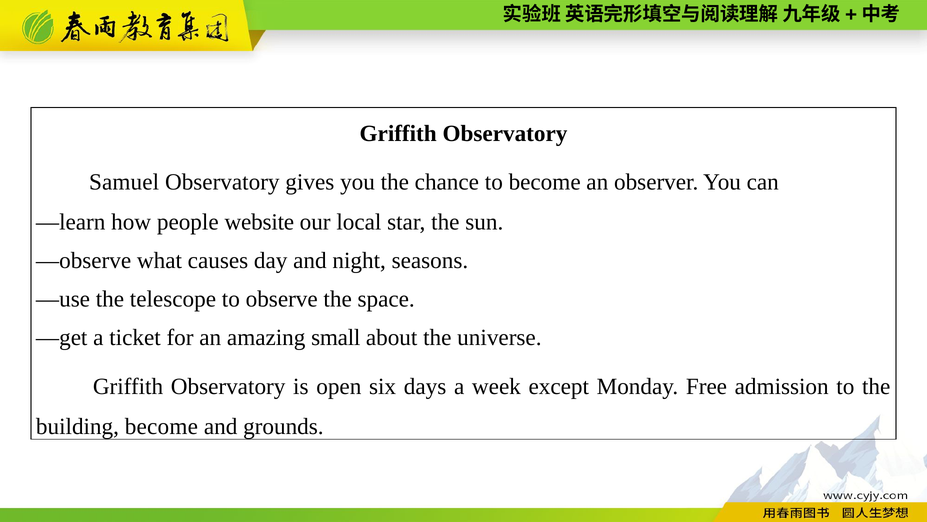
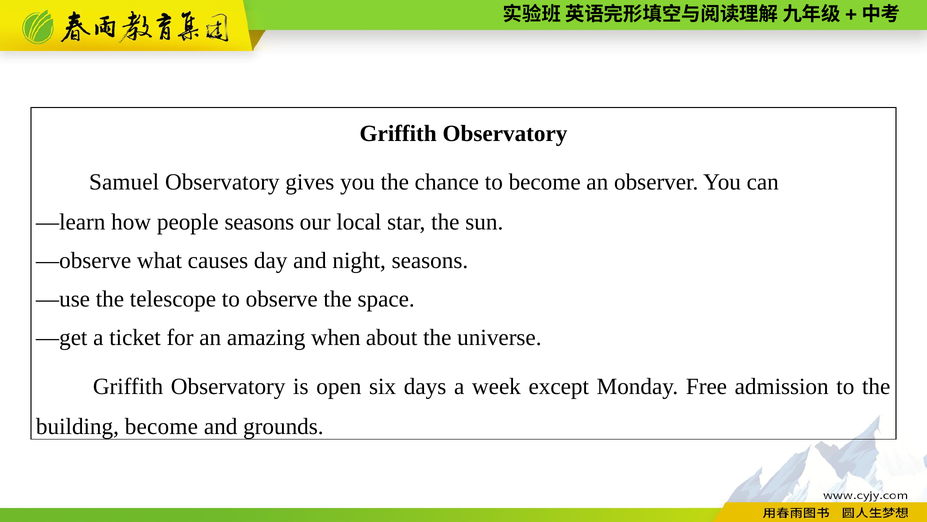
people website: website -> seasons (259, 222)
small: small -> when (336, 337)
